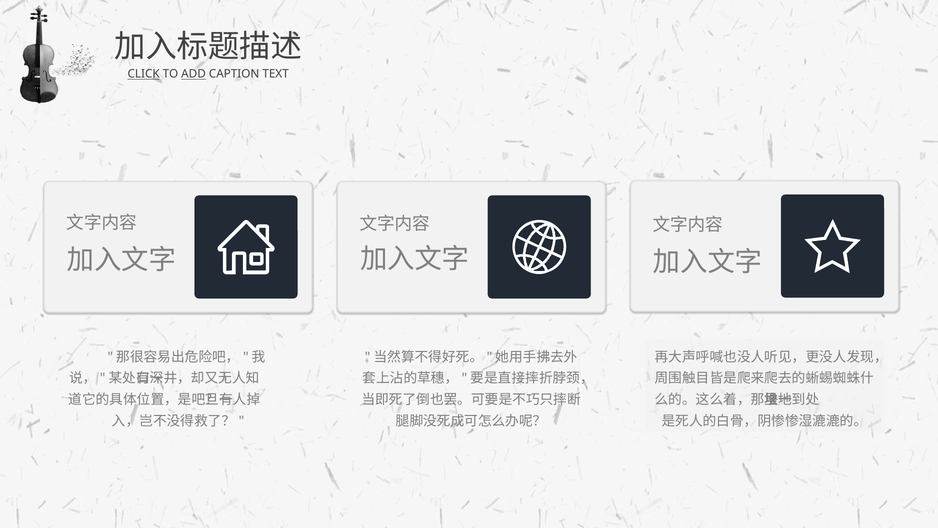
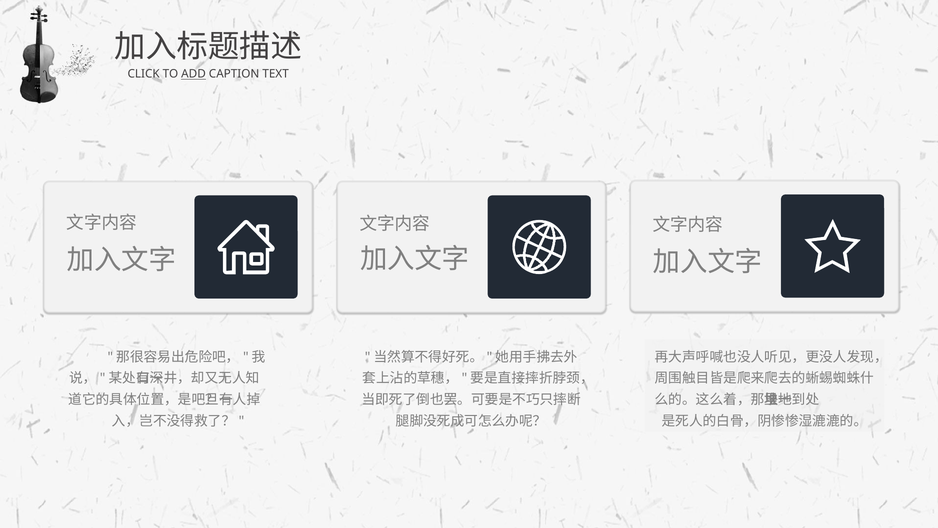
CLICK underline: present -> none (144, 74)
